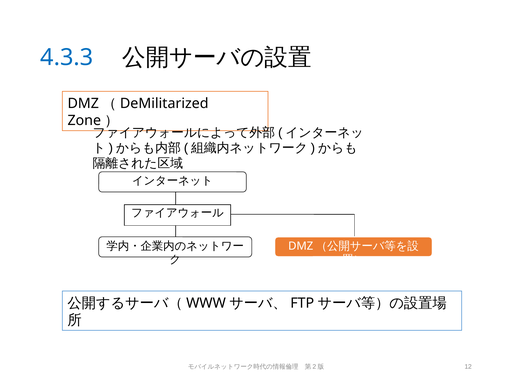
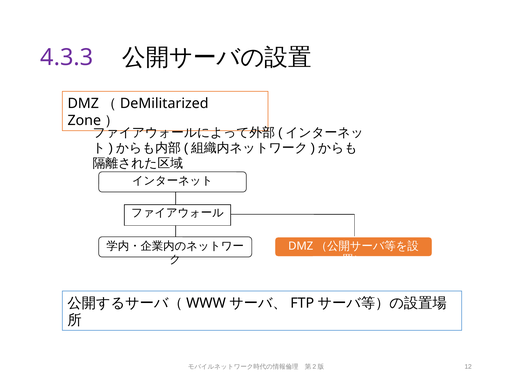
4.3.3 colour: blue -> purple (67, 57)
